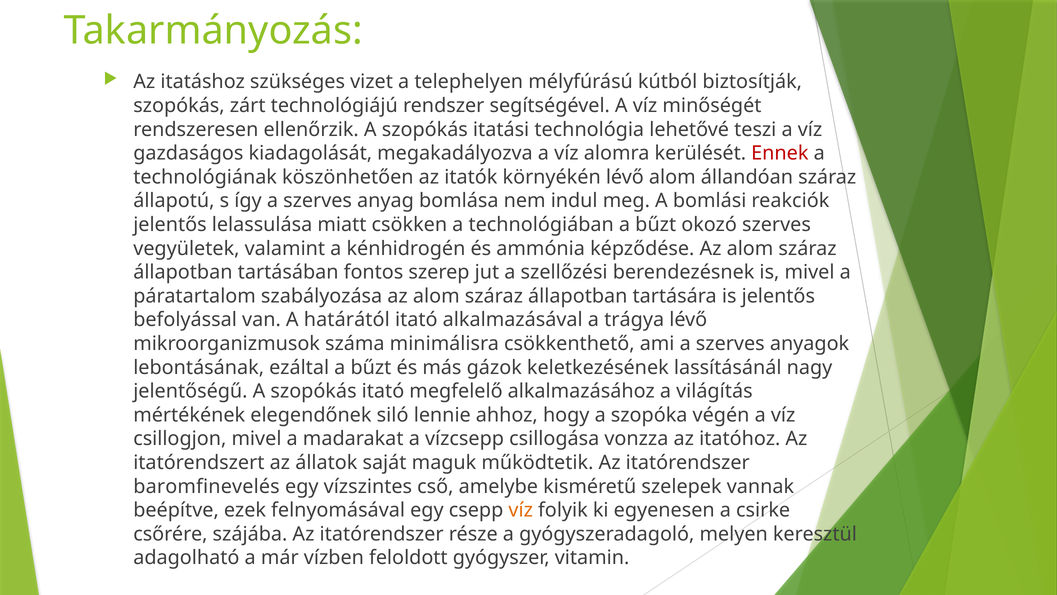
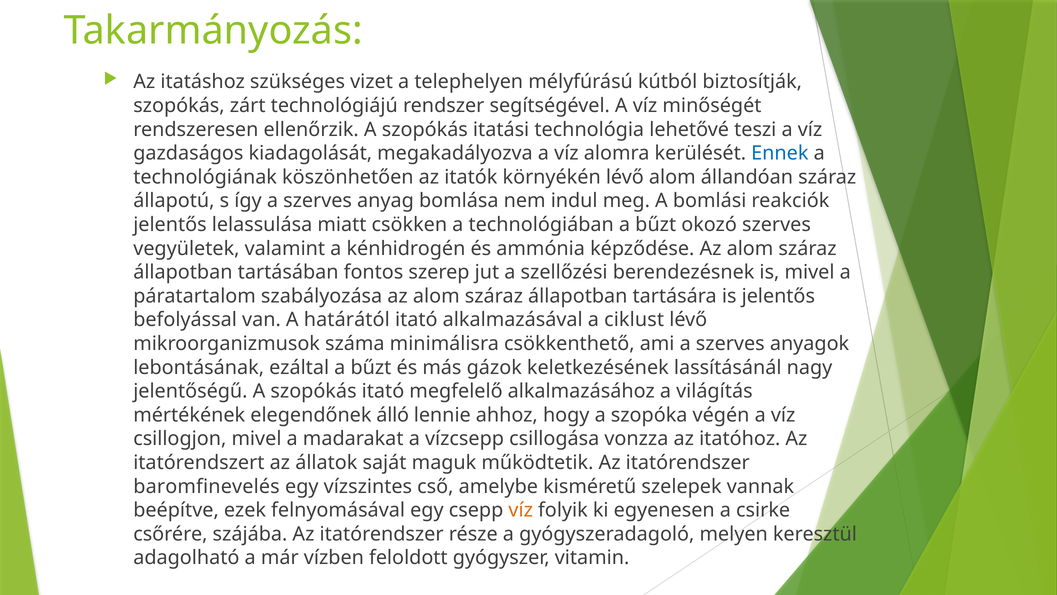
Ennek colour: red -> blue (780, 153)
trágya: trágya -> ciklust (634, 320)
siló: siló -> álló (393, 415)
